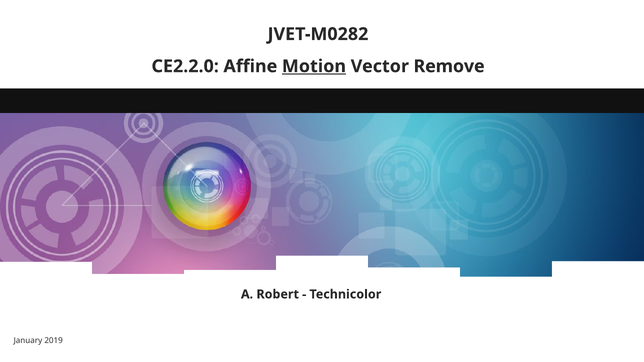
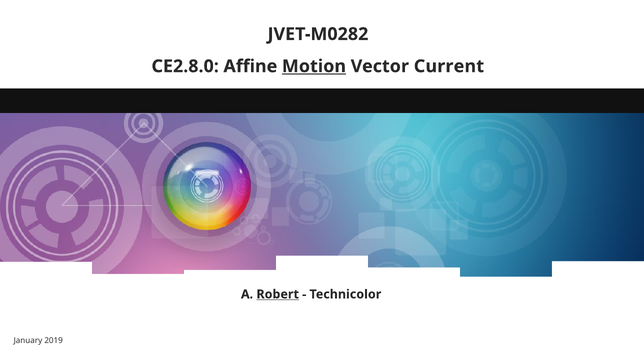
CE2.2.0: CE2.2.0 -> CE2.8.0 (185, 66)
Remove: Remove -> Current (449, 66)
Robert underline: none -> present (278, 294)
